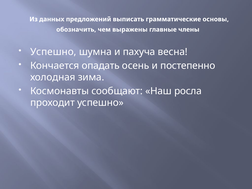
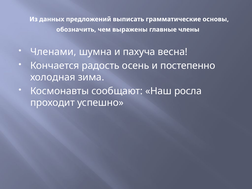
Успешно: Успешно -> Членами (53, 52)
опадать: опадать -> радость (101, 66)
